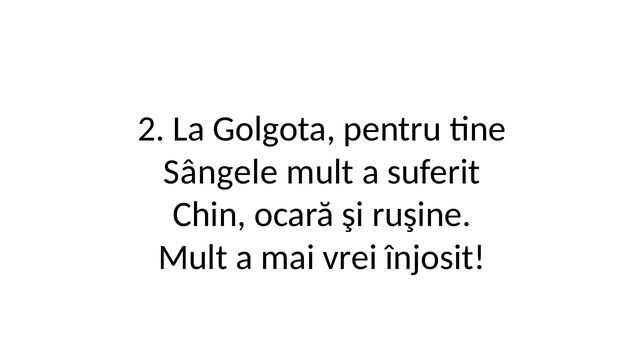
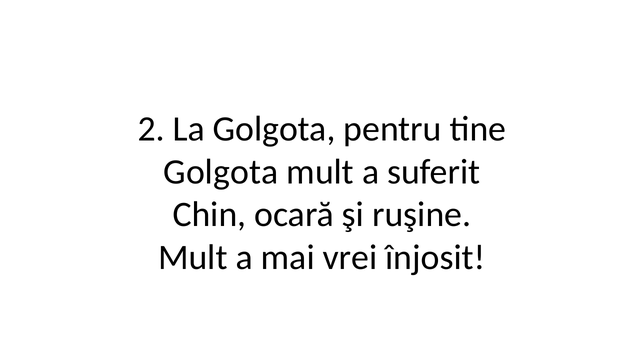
Sângele: Sângele -> Golgota (221, 172)
